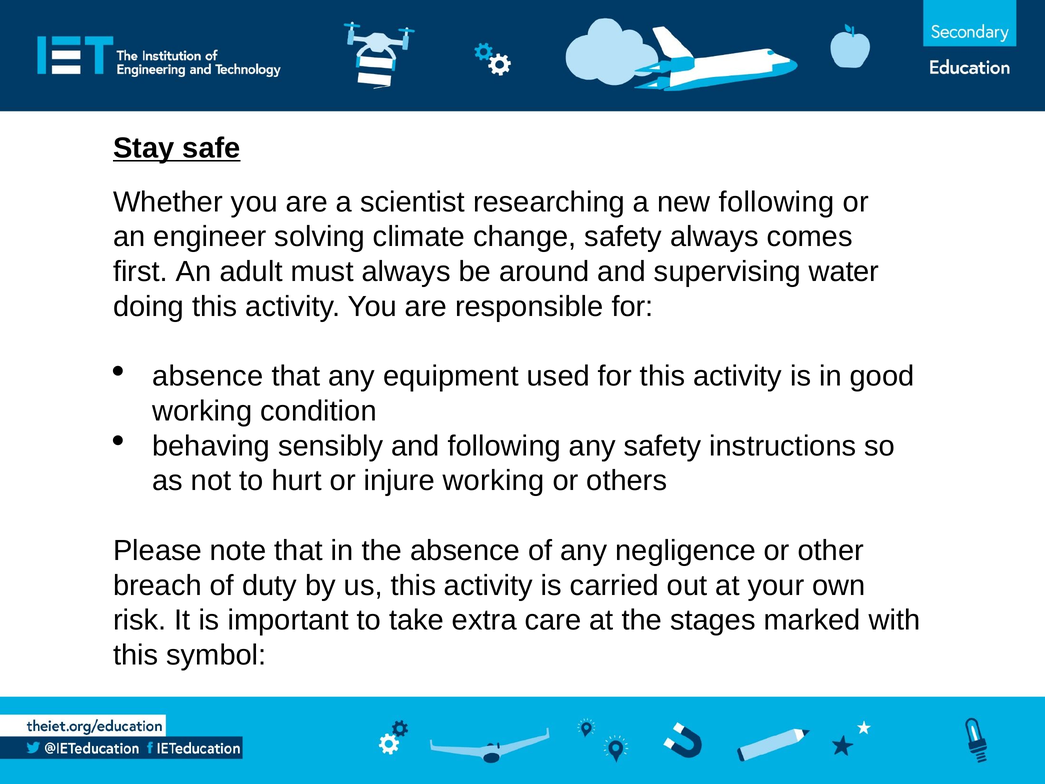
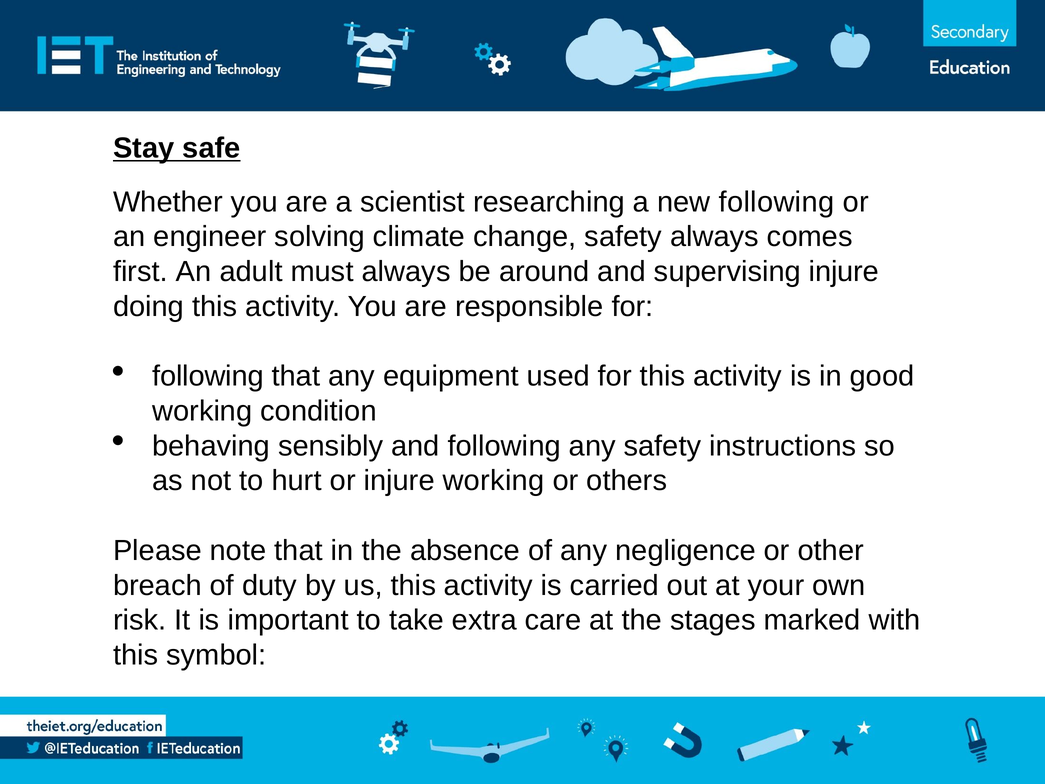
supervising water: water -> injure (844, 272)
absence: absence -> following (208, 376)
